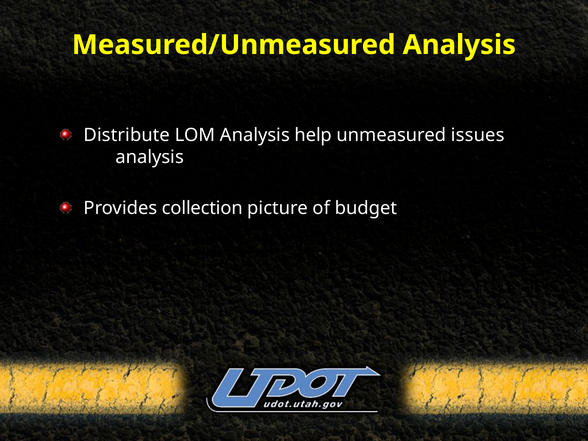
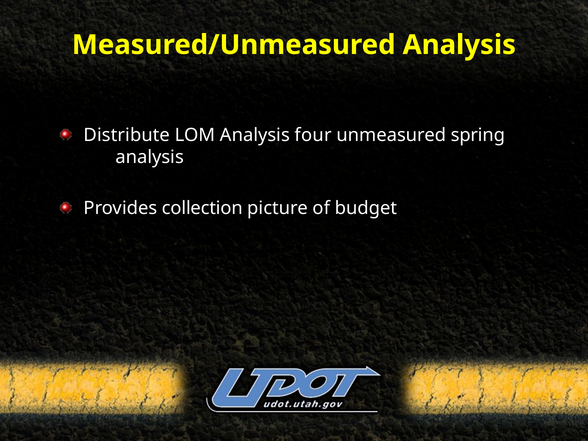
help: help -> four (313, 135)
issues: issues -> spring (478, 135)
